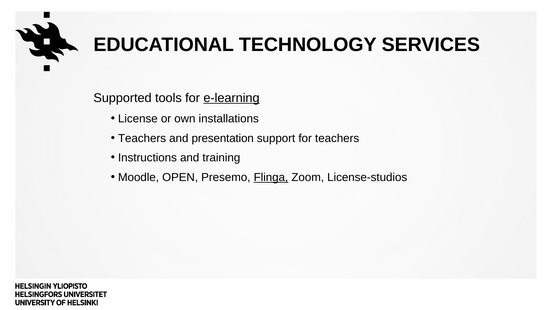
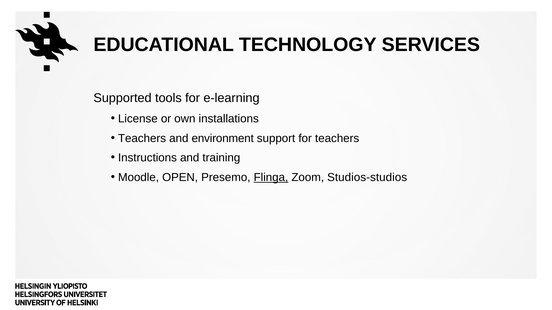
e-learning underline: present -> none (231, 98)
presentation: presentation -> environment (223, 138)
License-studios: License-studios -> Studios-studios (367, 178)
